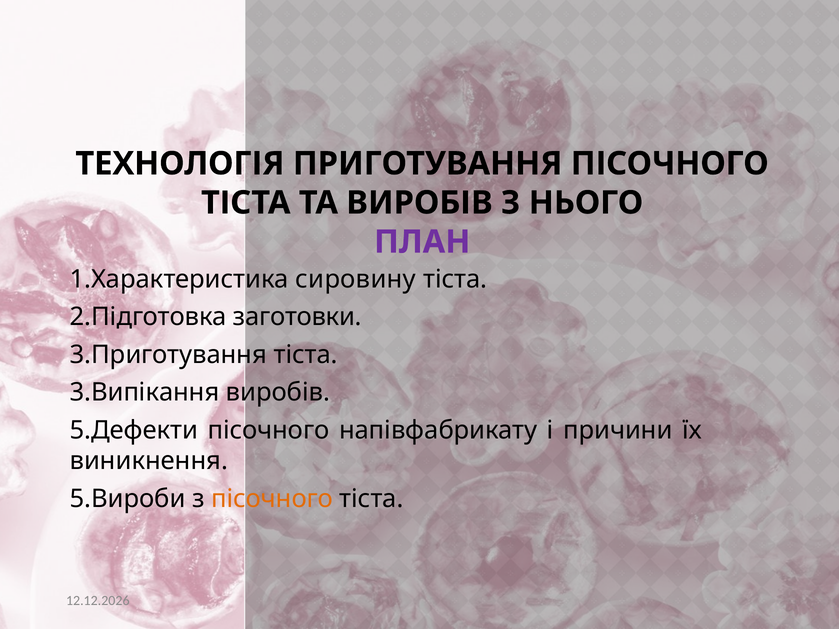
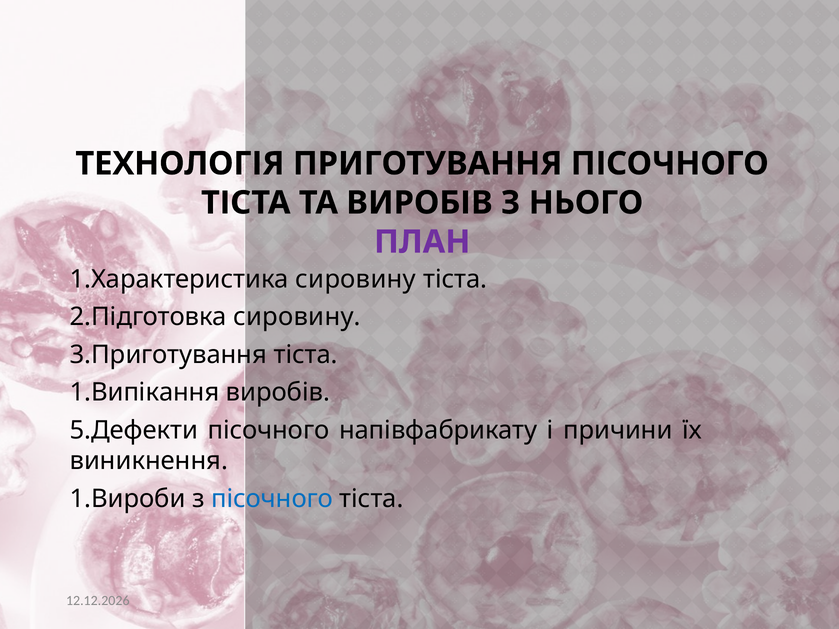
2.Підготовка заготовки: заготовки -> сировину (297, 317)
3.Випікання: 3.Випікання -> 1.Випікання (145, 393)
5.Вироби: 5.Вироби -> 1.Вироби (128, 499)
пісочного colour: orange -> blue (272, 499)
